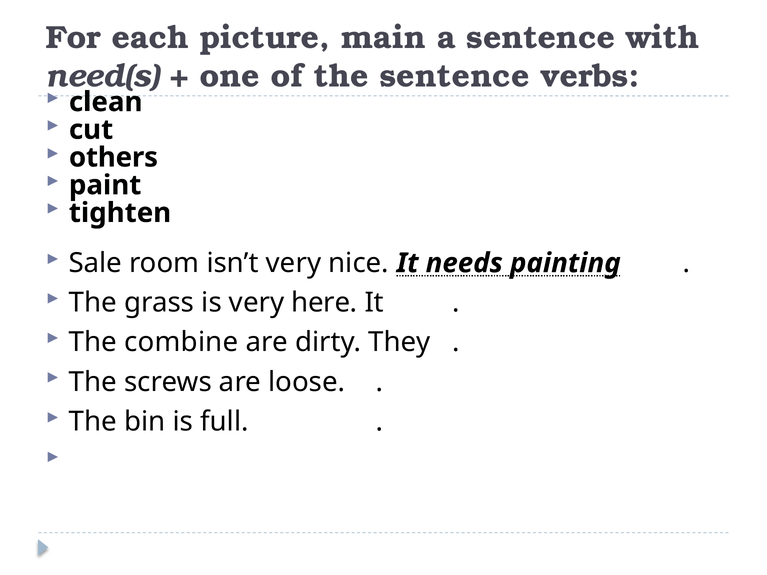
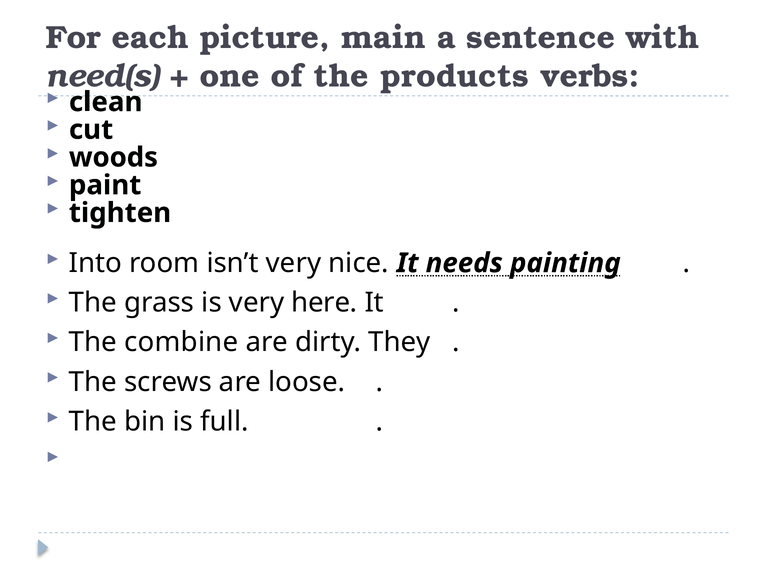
the sentence: sentence -> products (455, 76)
others: others -> woods (113, 157)
Sale: Sale -> Into (95, 263)
